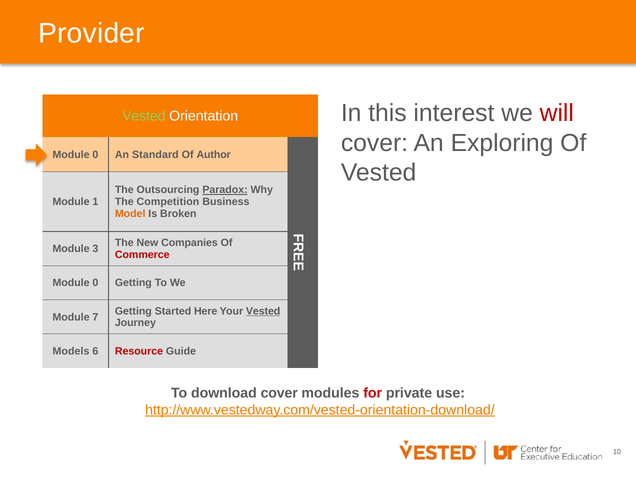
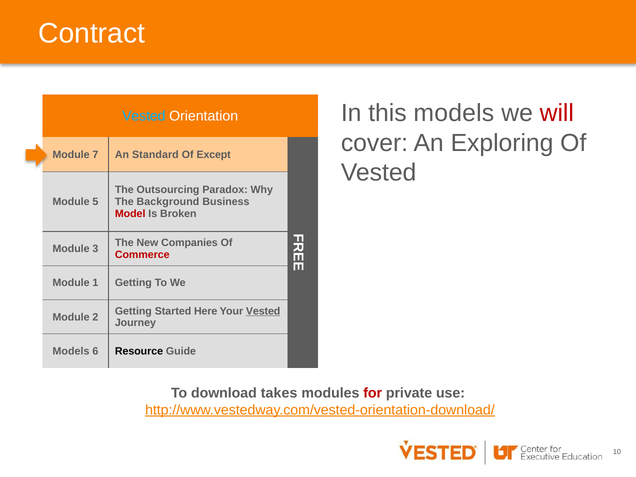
Provider: Provider -> Contract (92, 33)
this interest: interest -> models (454, 113)
Vested colour: light green -> light blue (144, 116)
0: 0 -> 7 (95, 155)
Author: Author -> Except (214, 155)
Paradox underline: present -> none (225, 190)
1: 1 -> 5 (95, 202)
Competition: Competition -> Background (168, 202)
Model colour: orange -> red (130, 214)
0: 0 -> 1 (95, 283)
7: 7 -> 2 (95, 317)
Resource colour: red -> black (139, 351)
download cover: cover -> takes (279, 393)
